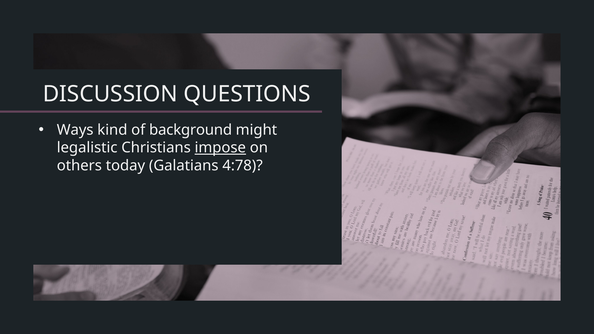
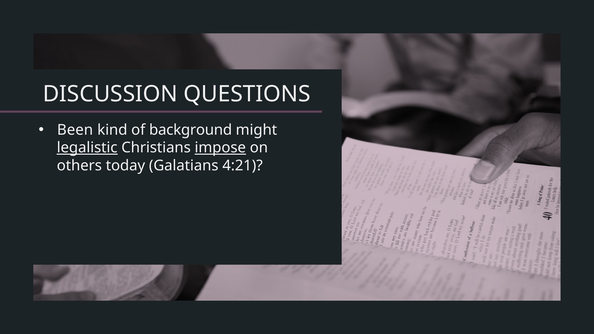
Ways: Ways -> Been (75, 130)
legalistic underline: none -> present (87, 148)
4:78: 4:78 -> 4:21 (243, 166)
